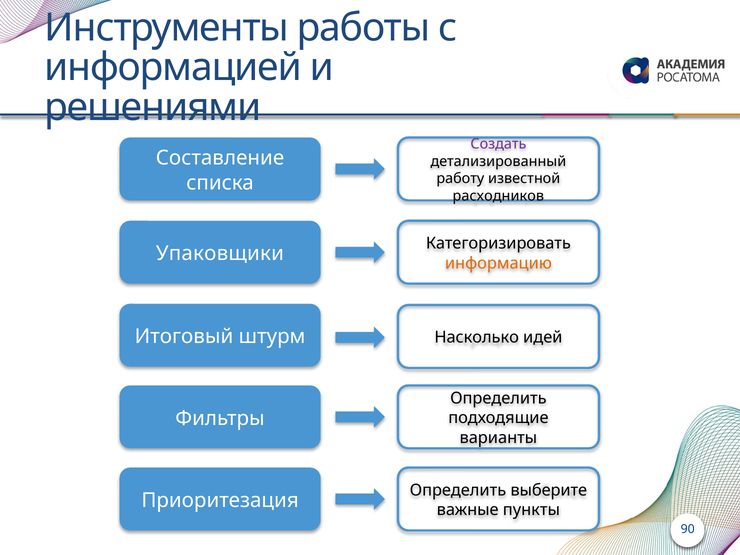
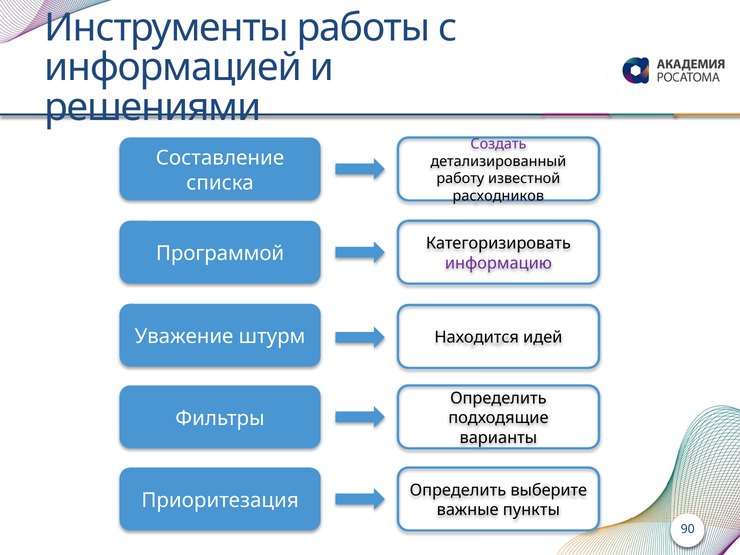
Упаковщики: Упаковщики -> Программой (220, 254)
информацию colour: orange -> purple (498, 263)
Итоговый: Итоговый -> Уважение (184, 337)
Насколько: Насколько -> Находится (477, 338)
